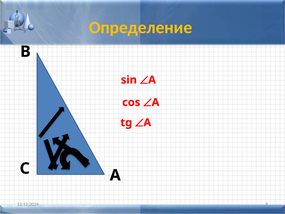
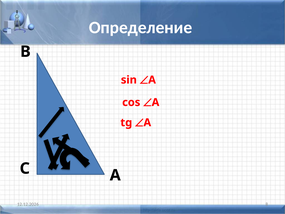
Определение colour: yellow -> white (140, 28)
